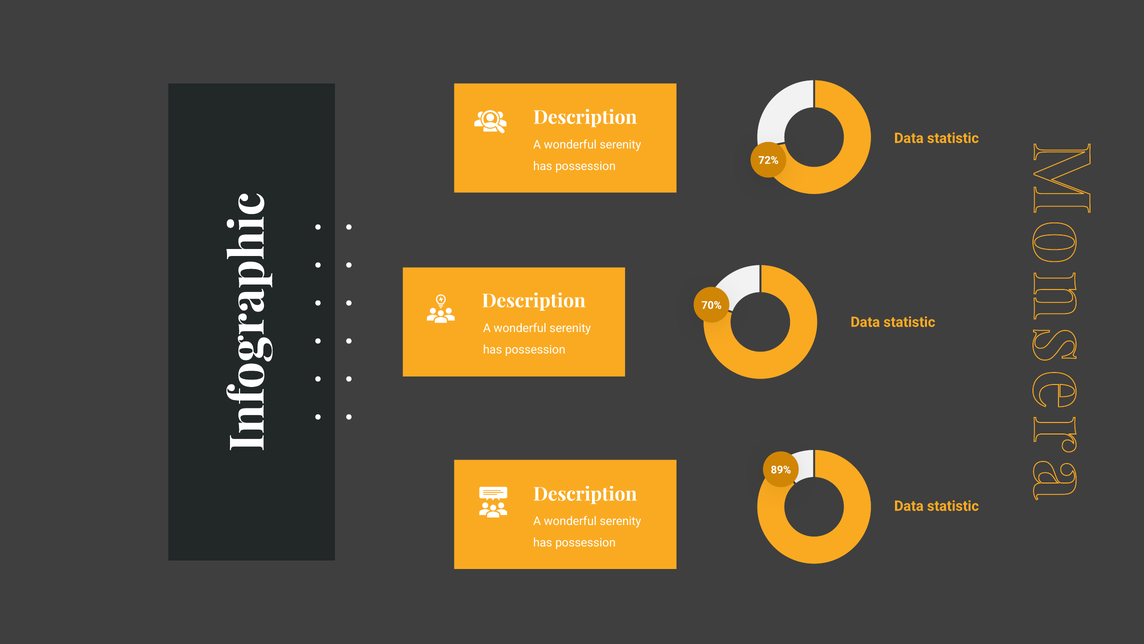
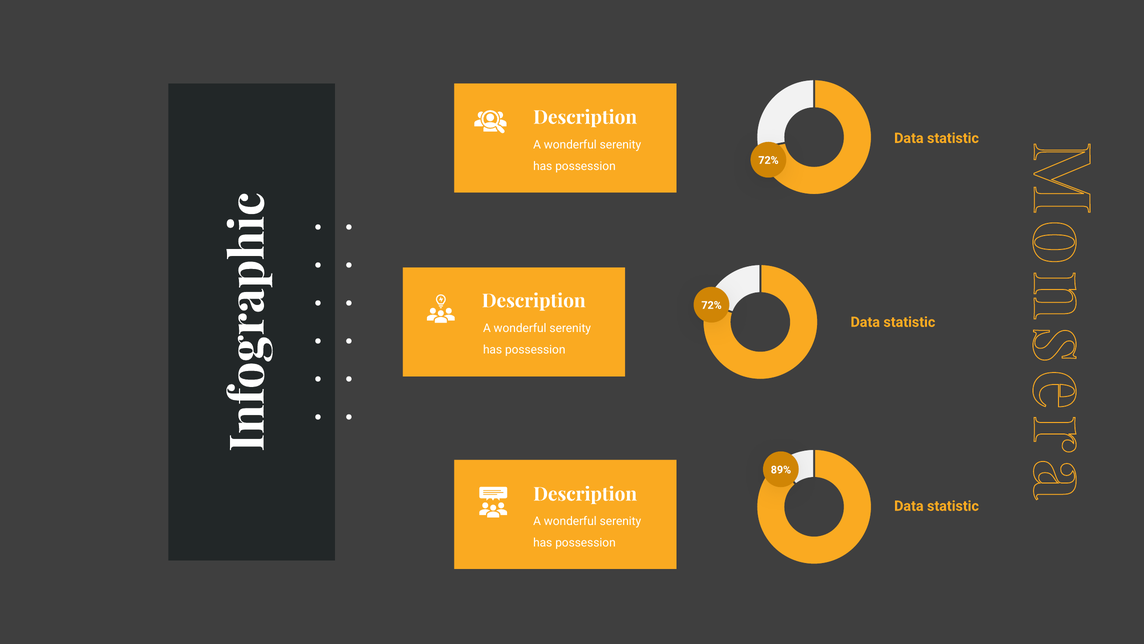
70%: 70% -> 72% (712, 305)
